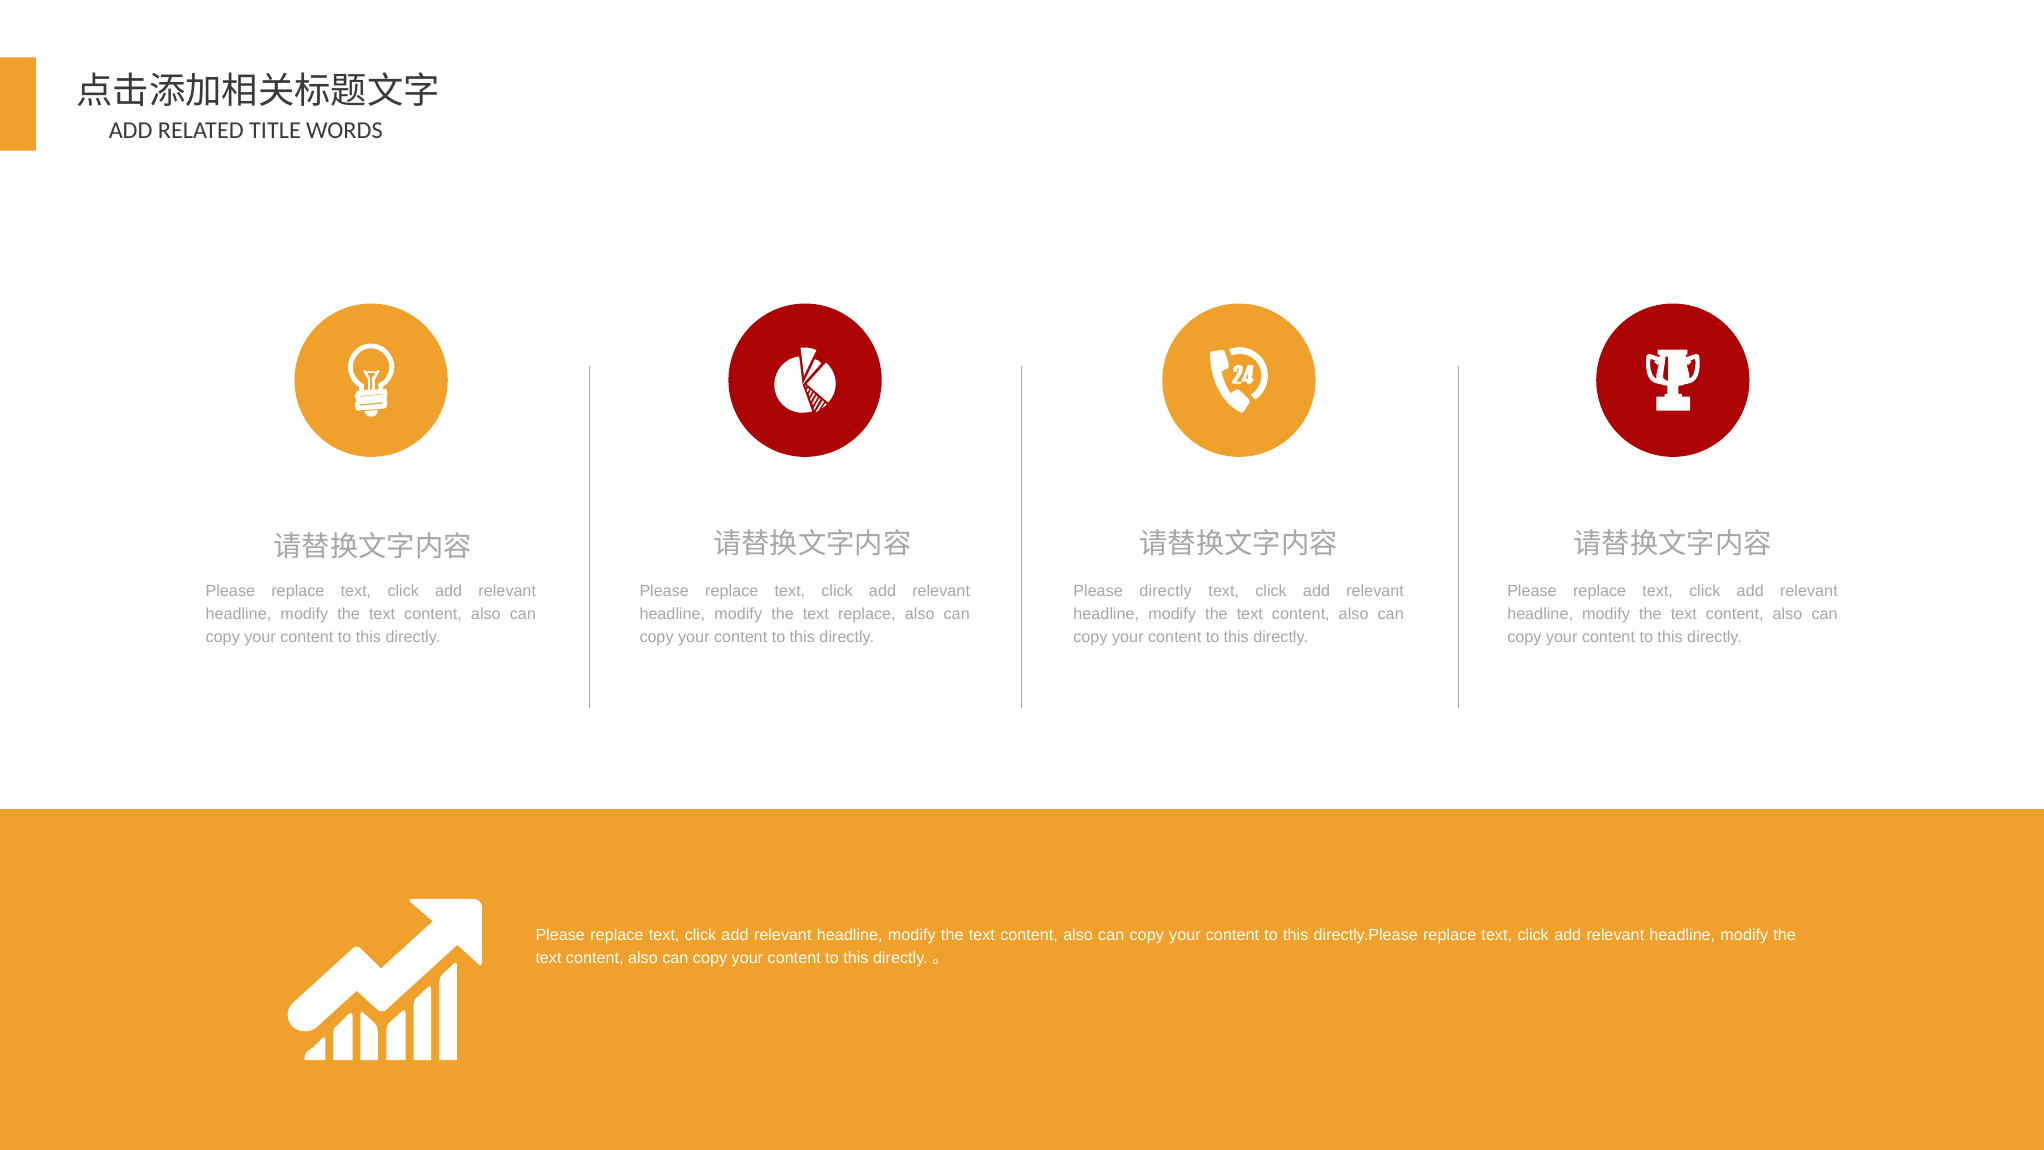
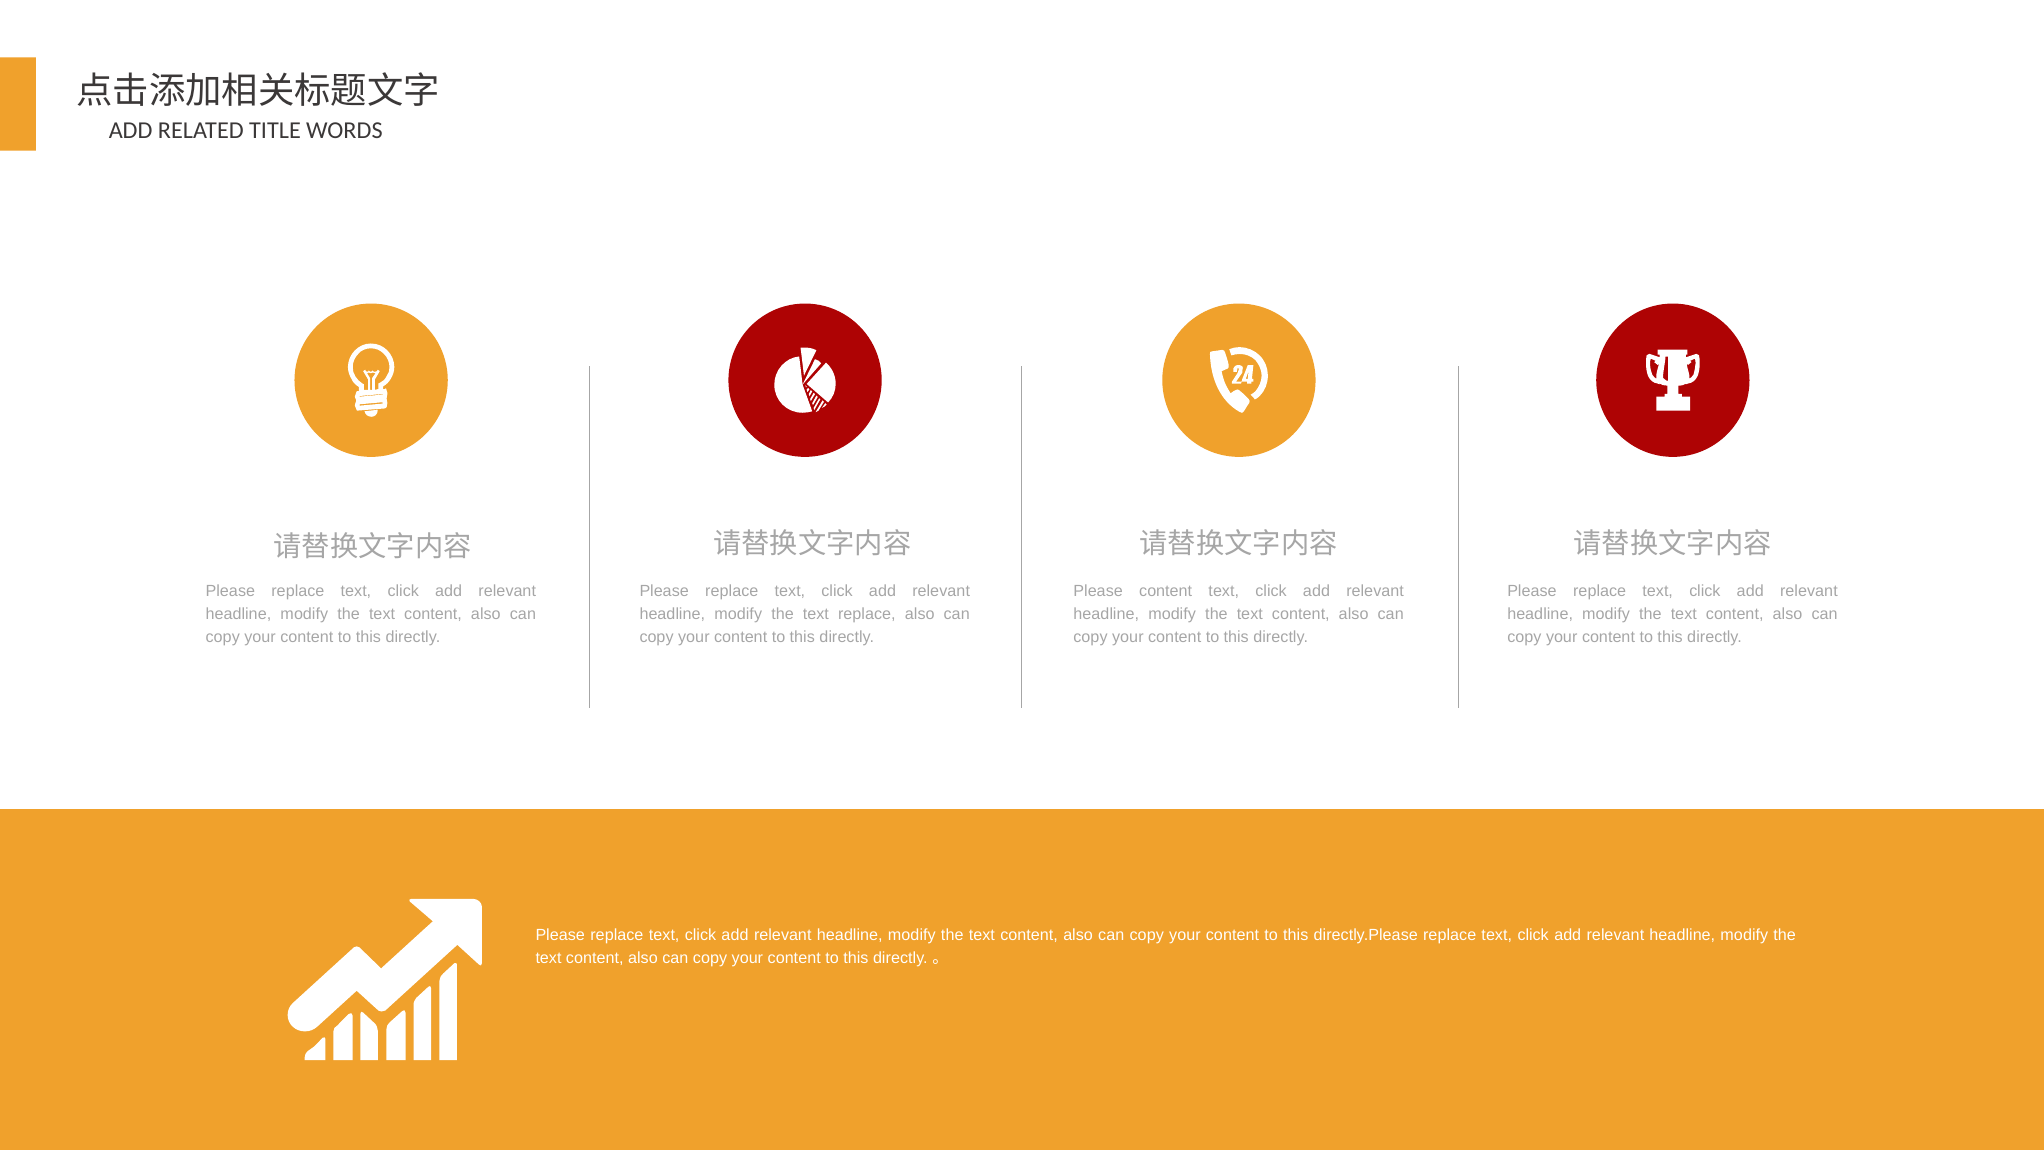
Please directly: directly -> content (1166, 591)
